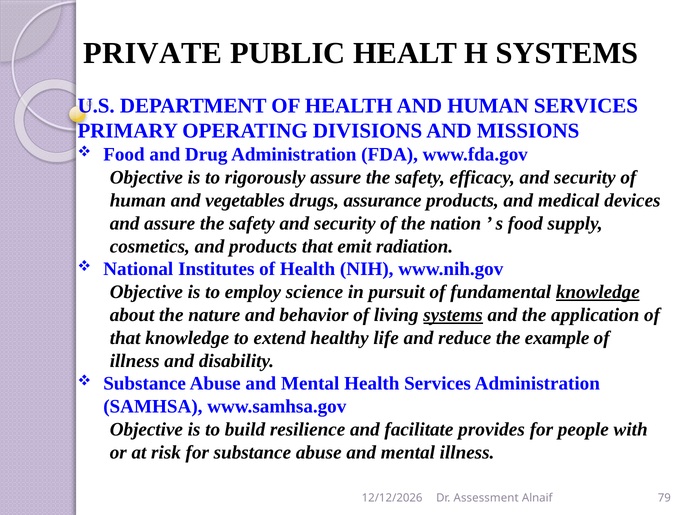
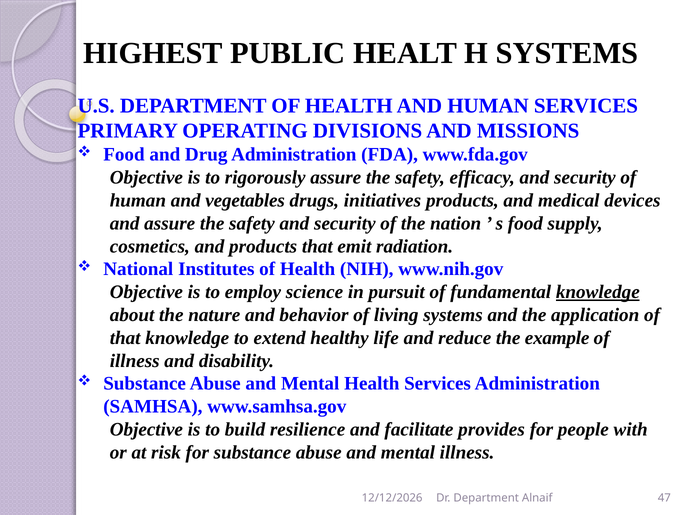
PRIVATE: PRIVATE -> HIGHEST (153, 53)
assurance: assurance -> initiatives (382, 201)
systems underline: present -> none (453, 315)
Dr Assessment: Assessment -> Department (486, 498)
79: 79 -> 47 (664, 498)
